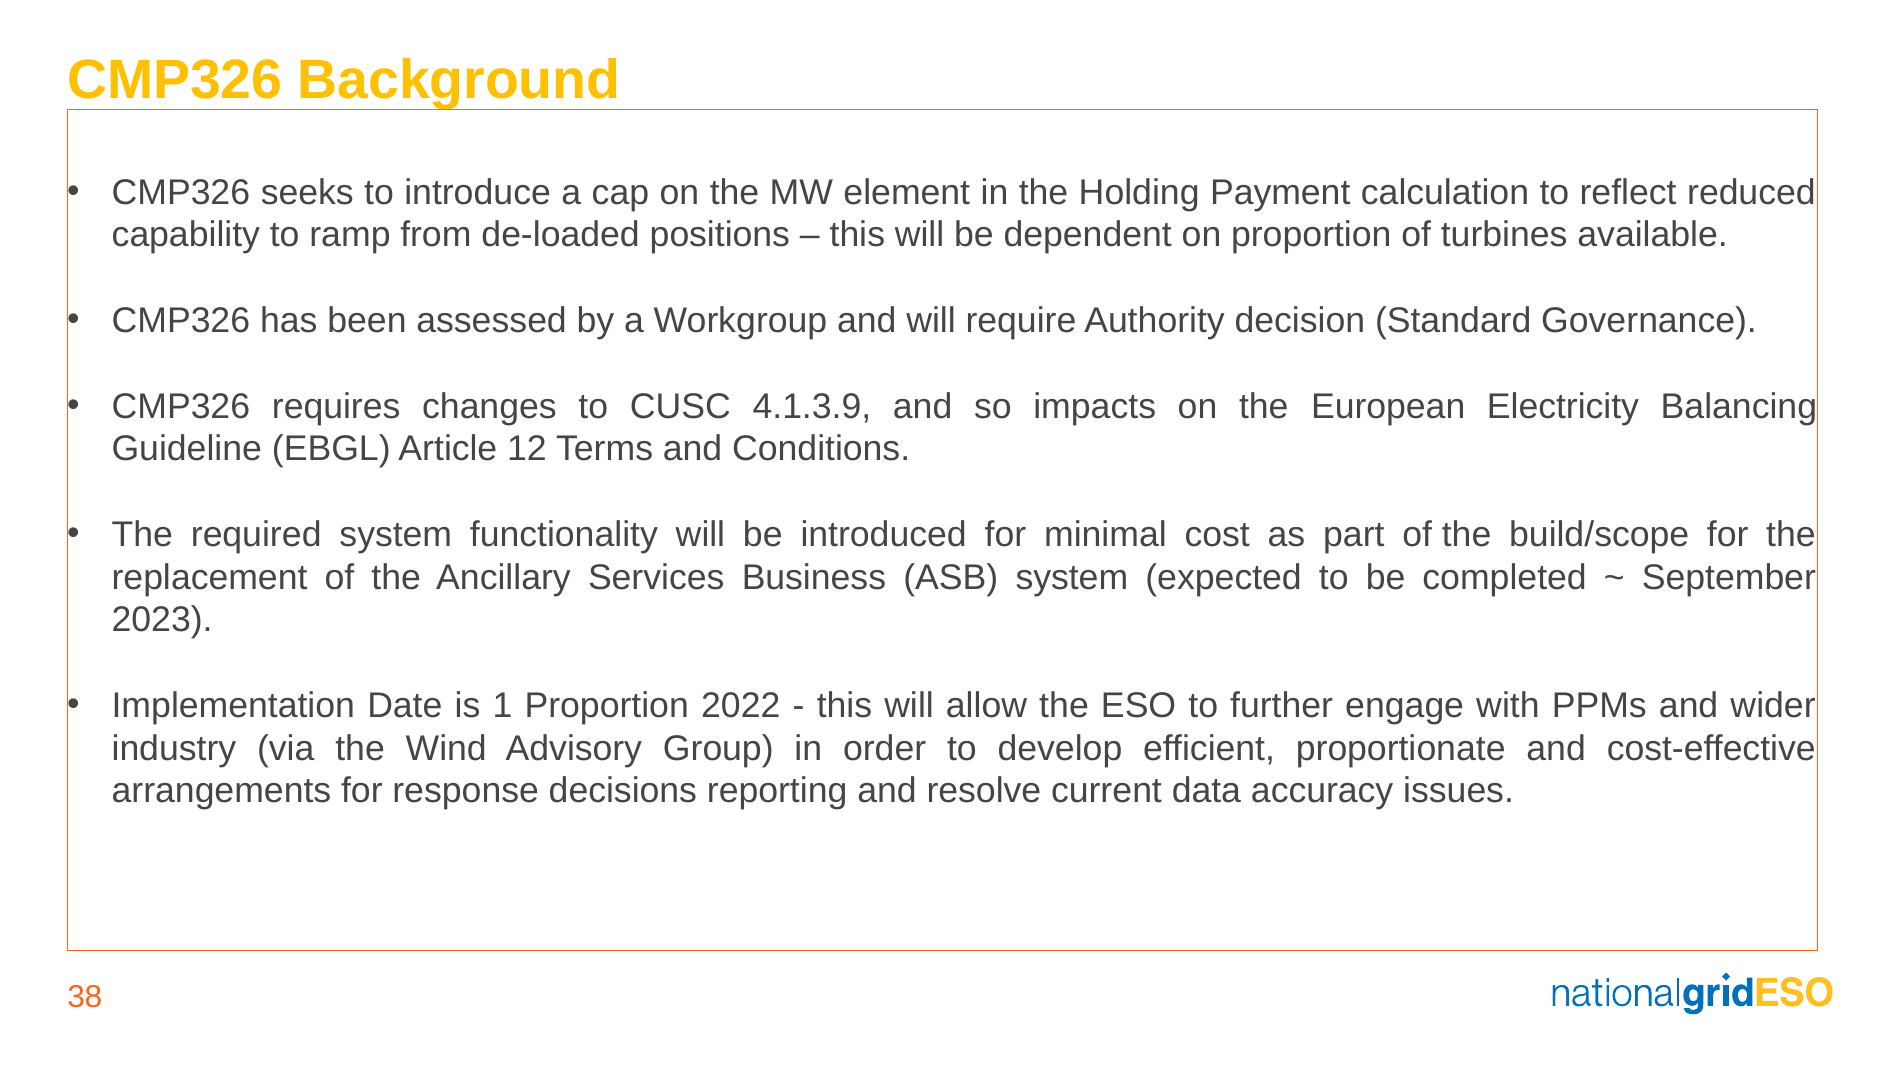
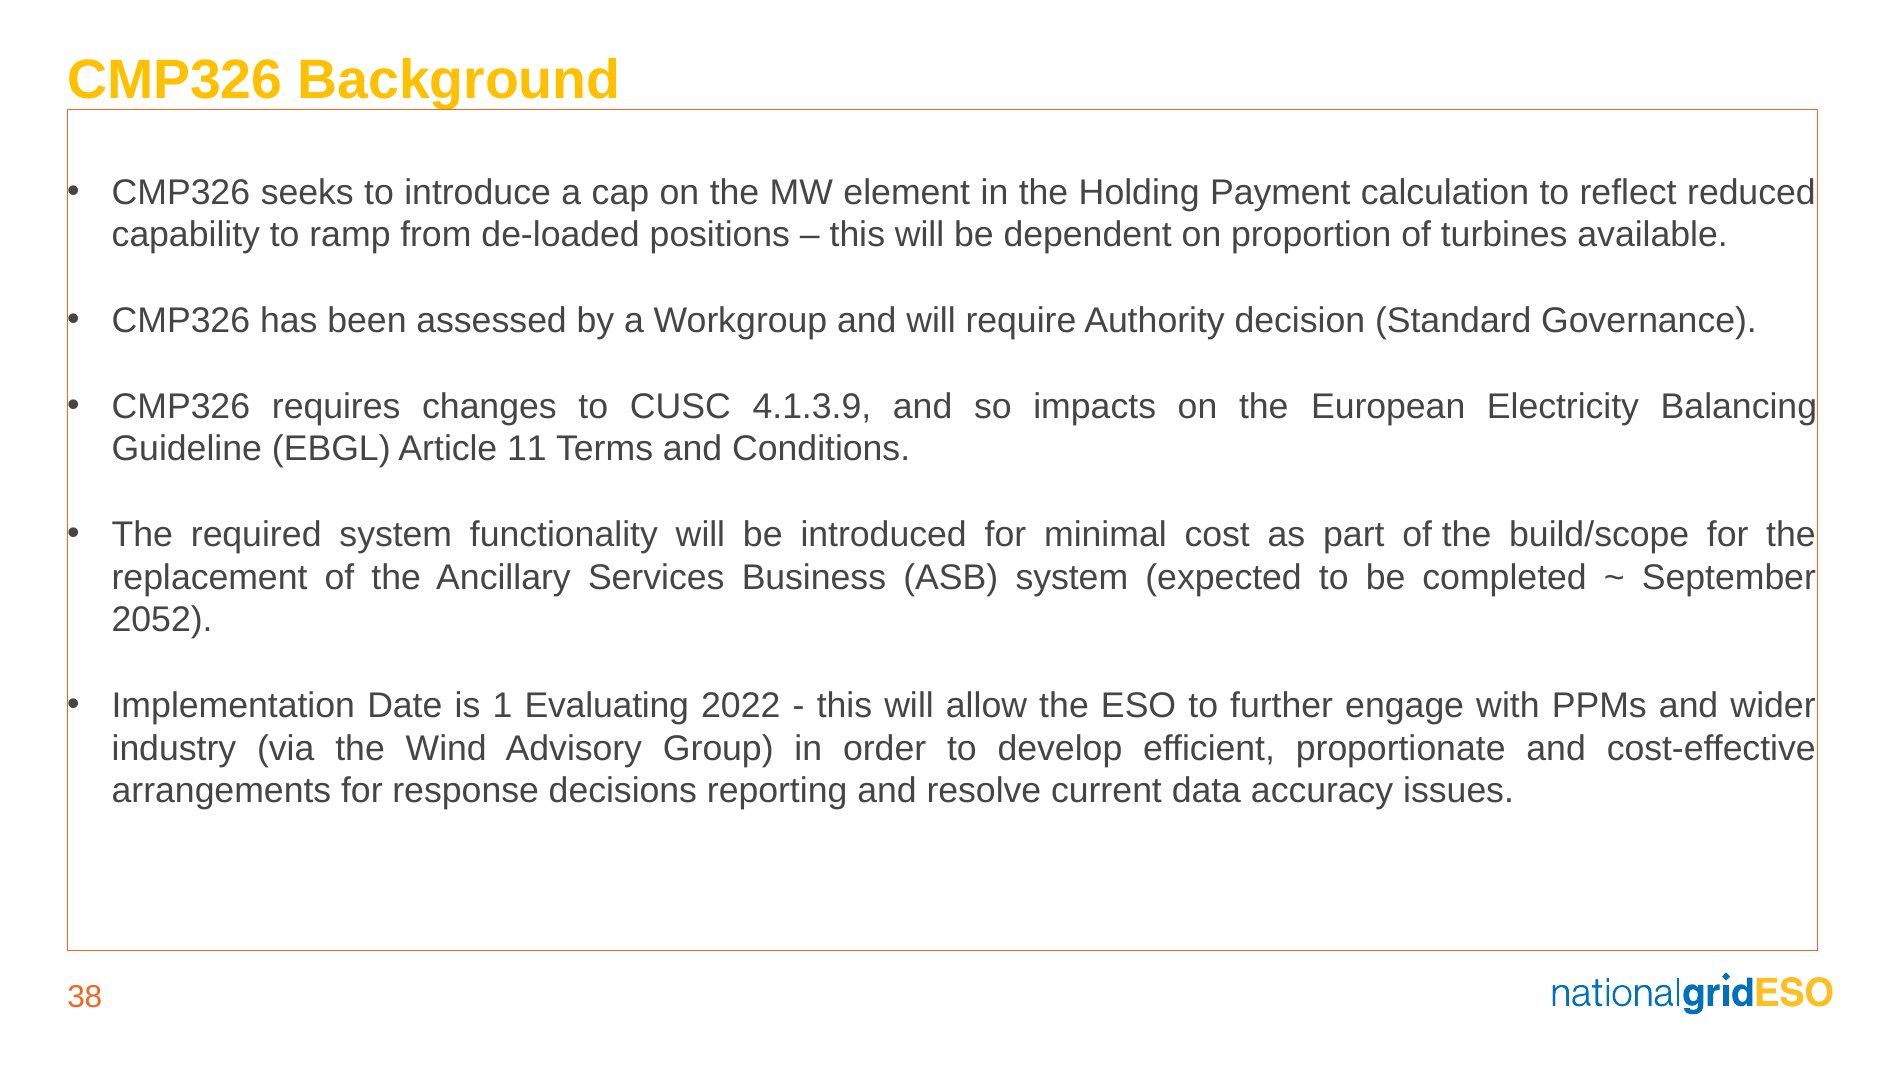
12: 12 -> 11 (527, 449)
2023: 2023 -> 2052 (162, 620)
1 Proportion: Proportion -> Evaluating (607, 705)
